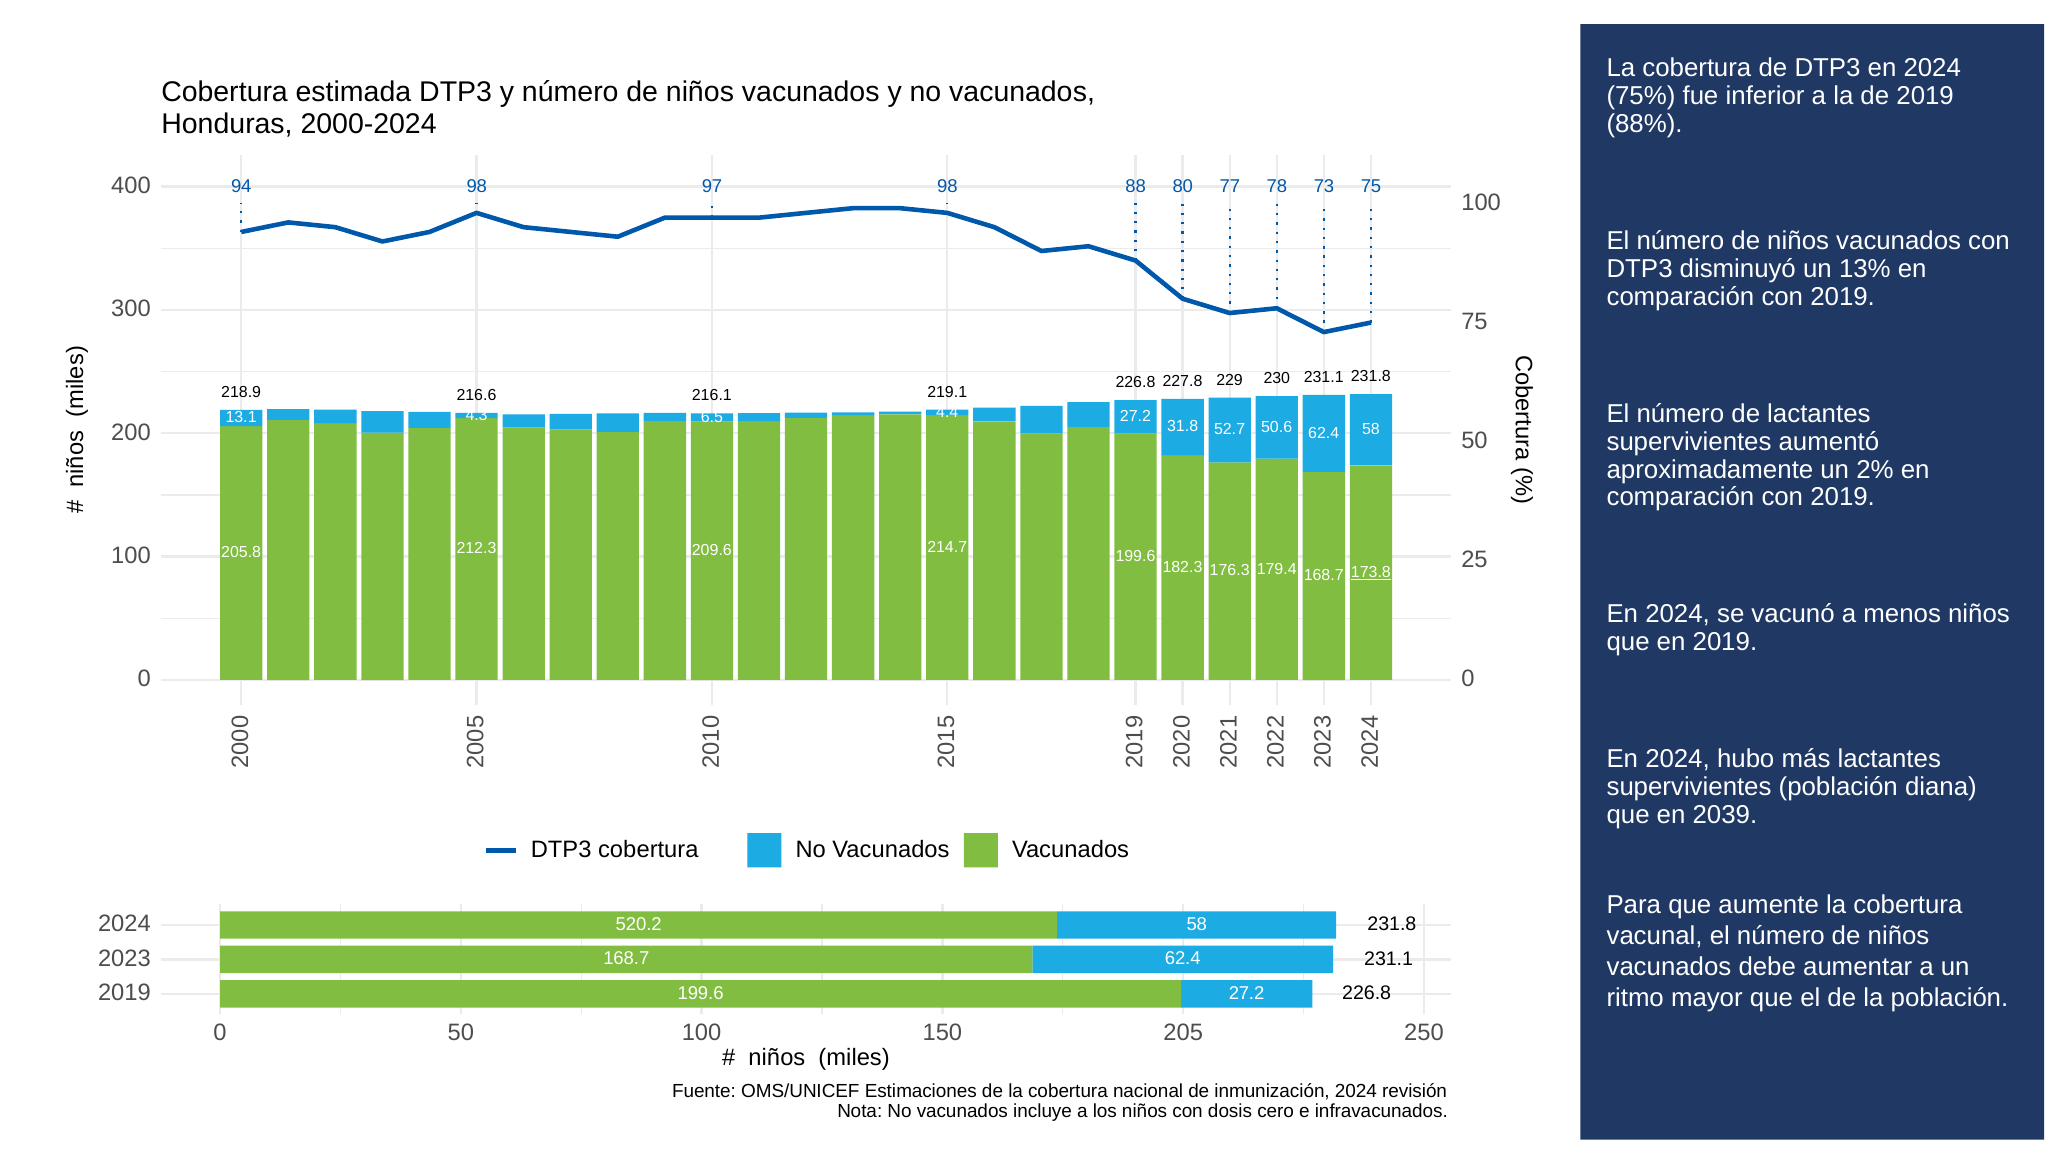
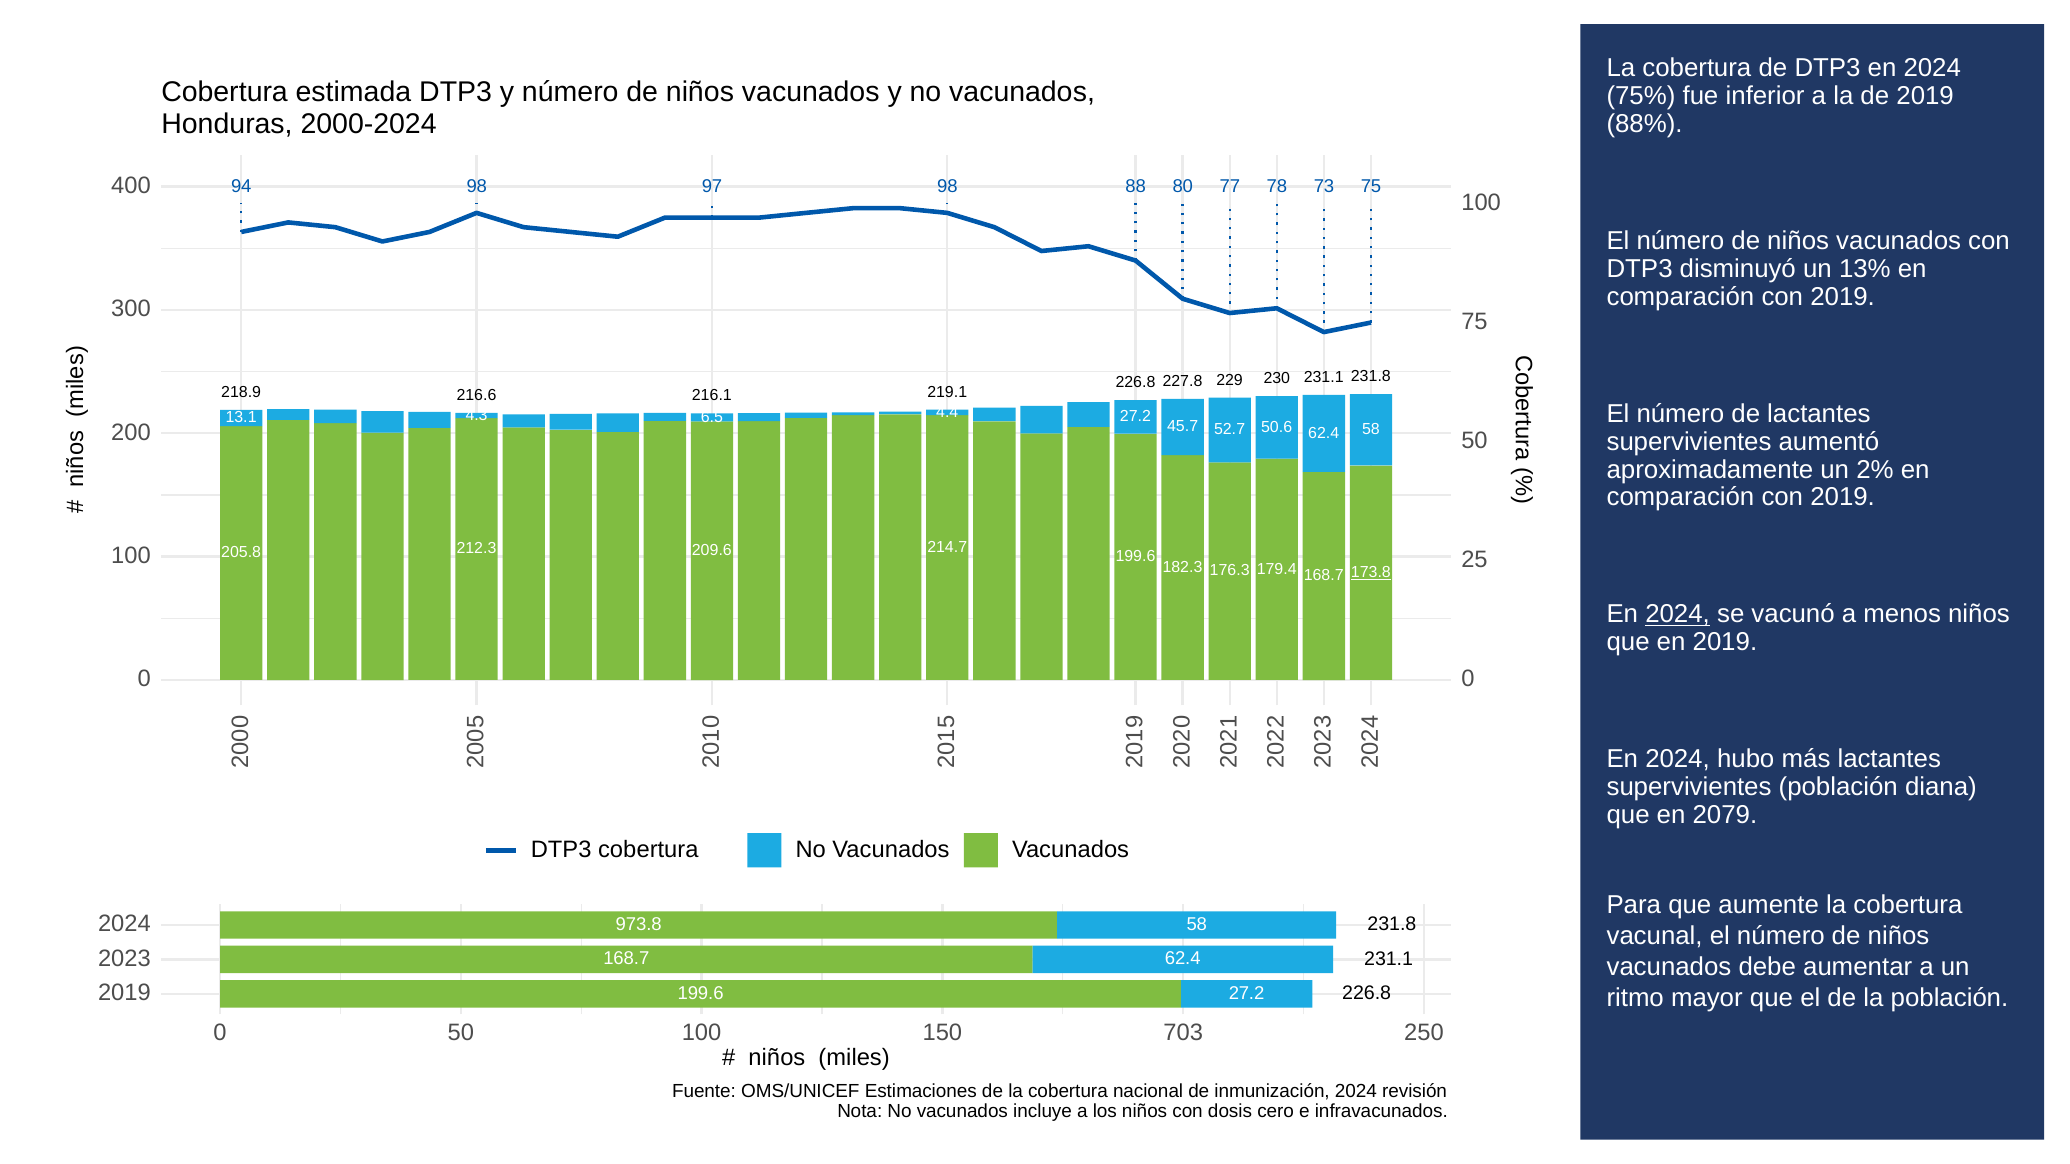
31.8: 31.8 -> 45.7 (1183, 427)
2024 underline: none -> present (1678, 615)
2039: 2039 -> 2079 (1725, 815)
520.2: 520.2 -> 973.8 (639, 925)
205: 205 -> 703 (1183, 1033)
